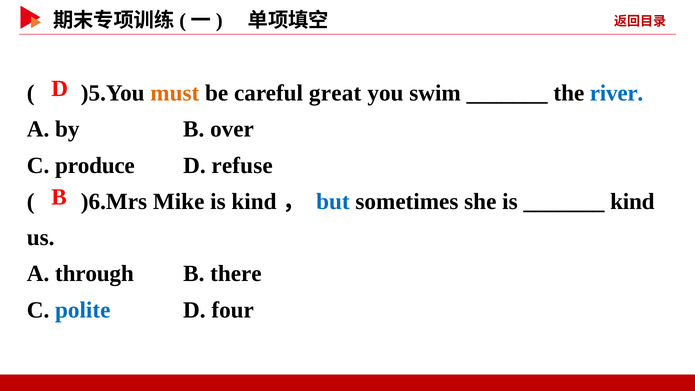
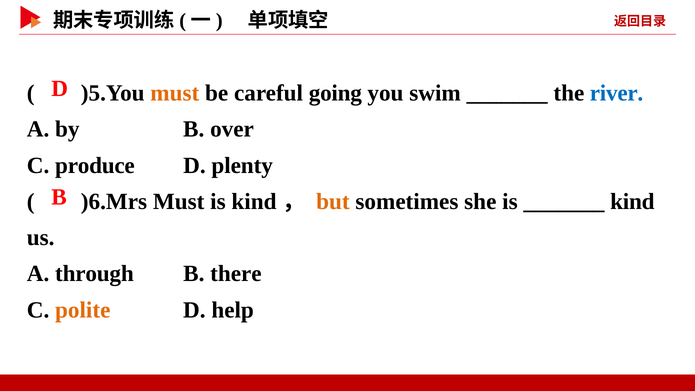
great: great -> going (335, 93)
refuse: refuse -> plenty (242, 165)
)6.Mrs Mike: Mike -> Must (179, 201)
but colour: blue -> orange (333, 201)
polite colour: blue -> orange (83, 310)
four: four -> help (233, 310)
